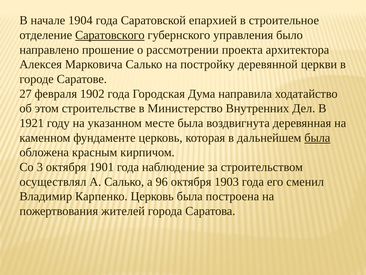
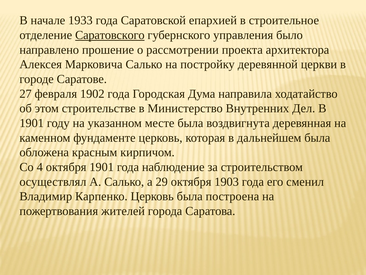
1904: 1904 -> 1933 (80, 20)
1921: 1921 -> 1901 (32, 123)
была underline: present -> none (317, 138)
3: 3 -> 4 (40, 167)
96: 96 -> 29 (162, 181)
